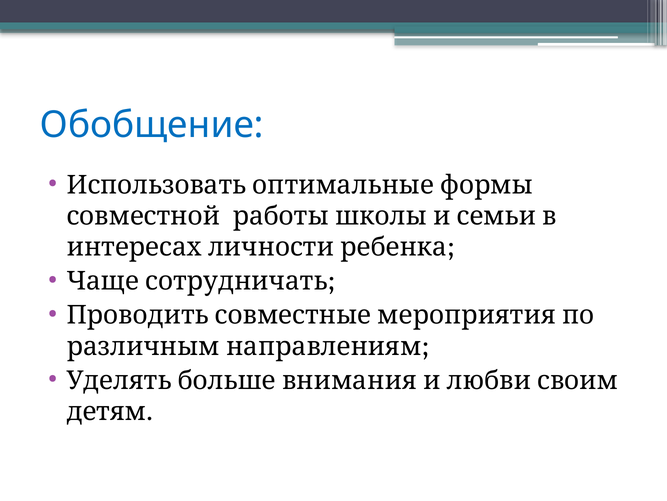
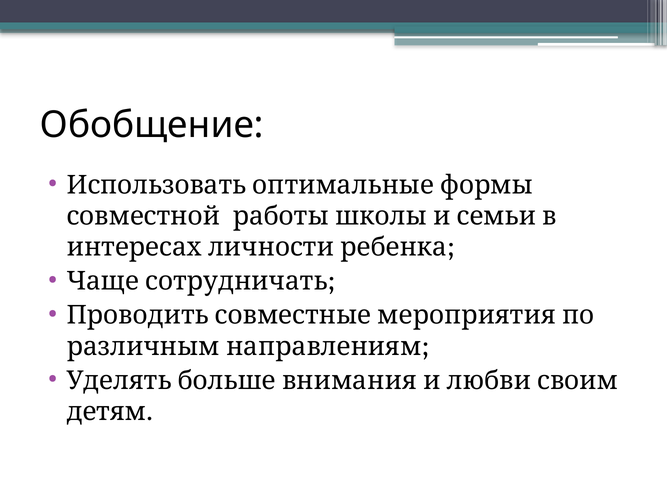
Обобщение colour: blue -> black (152, 125)
